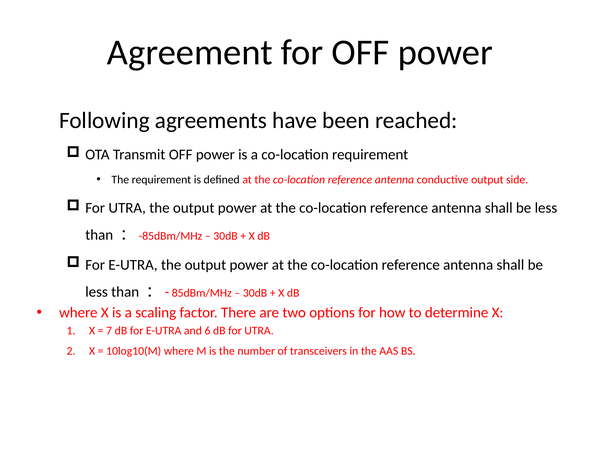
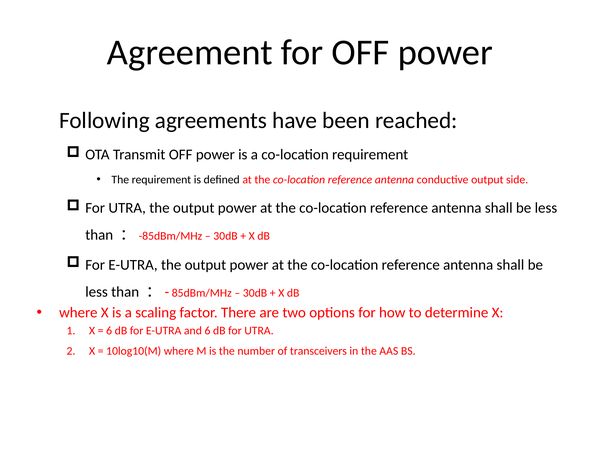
7: 7 -> 6 (109, 331)
